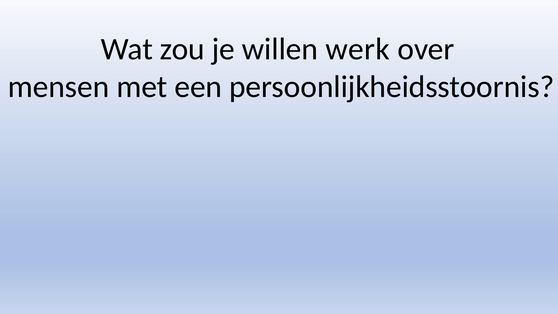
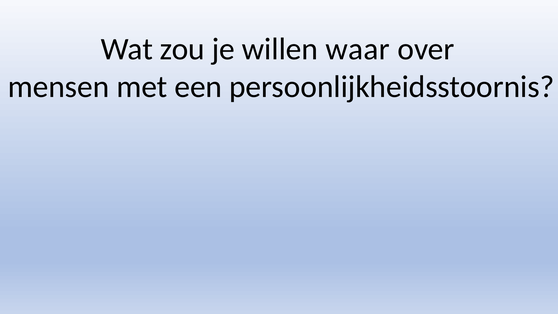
werk: werk -> waar (358, 49)
